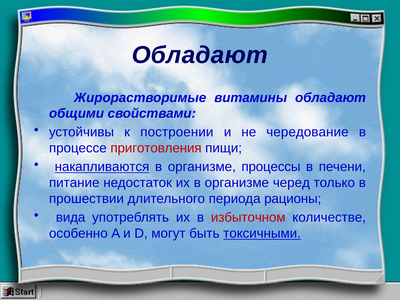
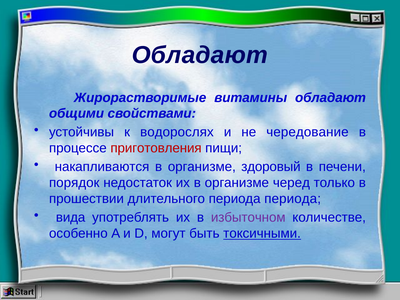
построении: построении -> водорослях (177, 132)
накапливаются underline: present -> none (102, 167)
процессы: процессы -> здоровый (271, 167)
питание: питание -> порядок (74, 183)
периода рационы: рационы -> периода (293, 199)
избыточном colour: red -> purple (248, 218)
